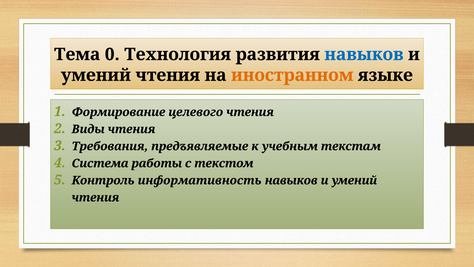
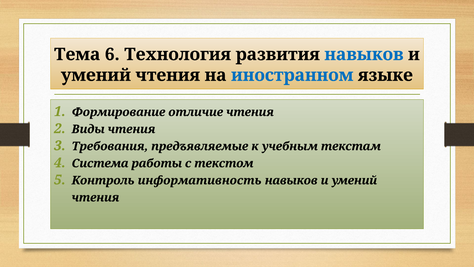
0: 0 -> 6 (112, 54)
иностранном colour: orange -> blue (292, 75)
целевого: целевого -> отличие (196, 112)
